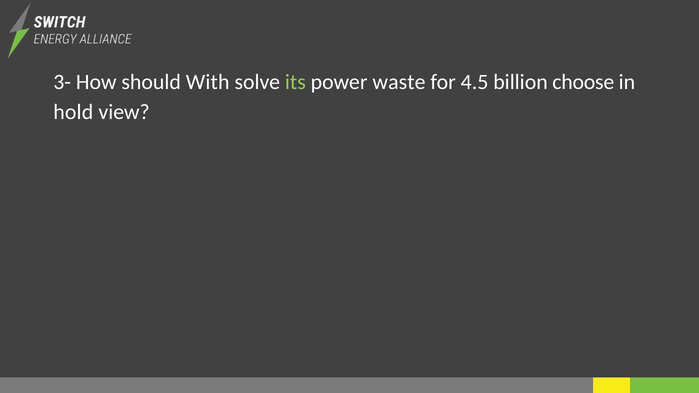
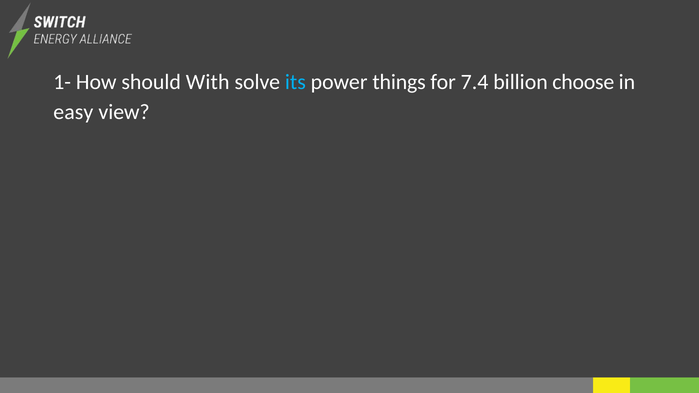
3-: 3- -> 1- (62, 82)
its colour: light green -> light blue (295, 82)
waste: waste -> things (399, 82)
4.5: 4.5 -> 7.4 (475, 82)
hold: hold -> easy (73, 112)
